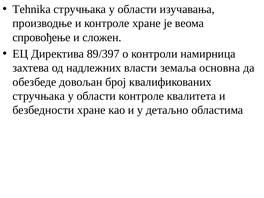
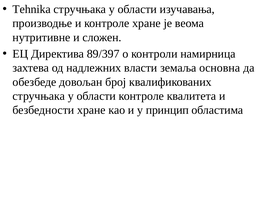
спровођење: спровођење -> нутритивне (41, 37)
детаљно: детаљно -> принцип (167, 110)
